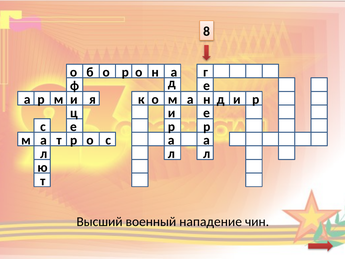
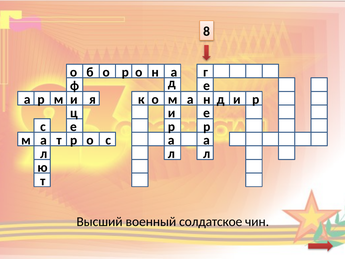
нападение: нападение -> солдатское (211, 222)
